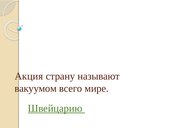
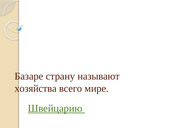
Акция: Акция -> Базаре (29, 76)
вакуумом: вакуумом -> хозяйства (36, 89)
